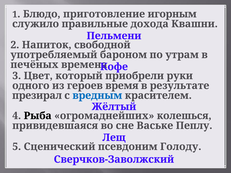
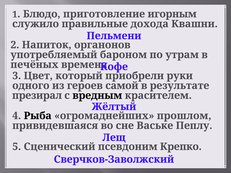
свободной: свободной -> органонов (102, 45)
время: время -> самой (122, 86)
вредным colour: blue -> black (97, 96)
колешься: колешься -> прошлом (184, 116)
Голоду: Голоду -> Крепко (181, 147)
